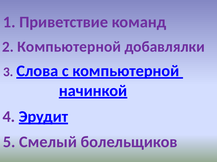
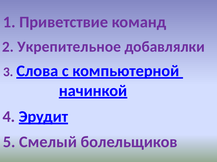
2 Компьютерной: Компьютерной -> Укрепительное (69, 47)
